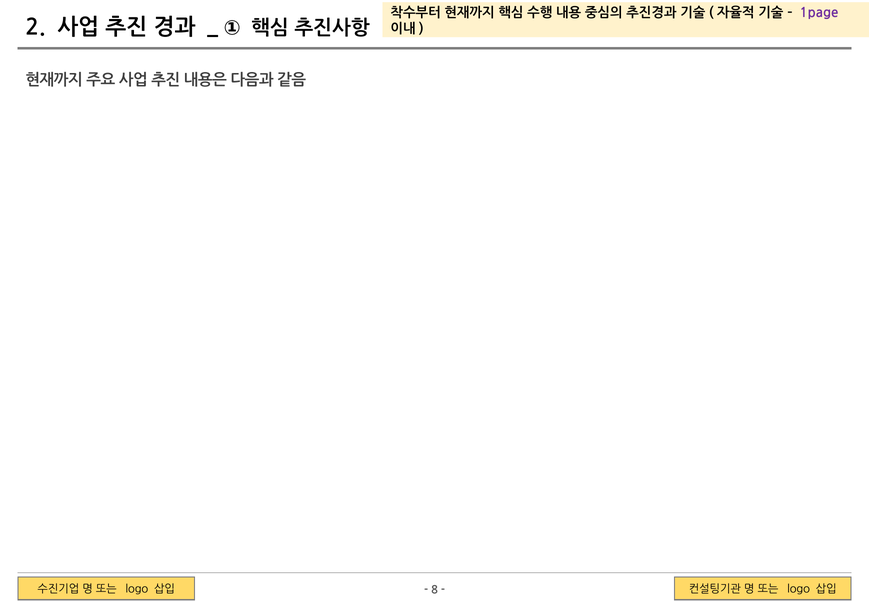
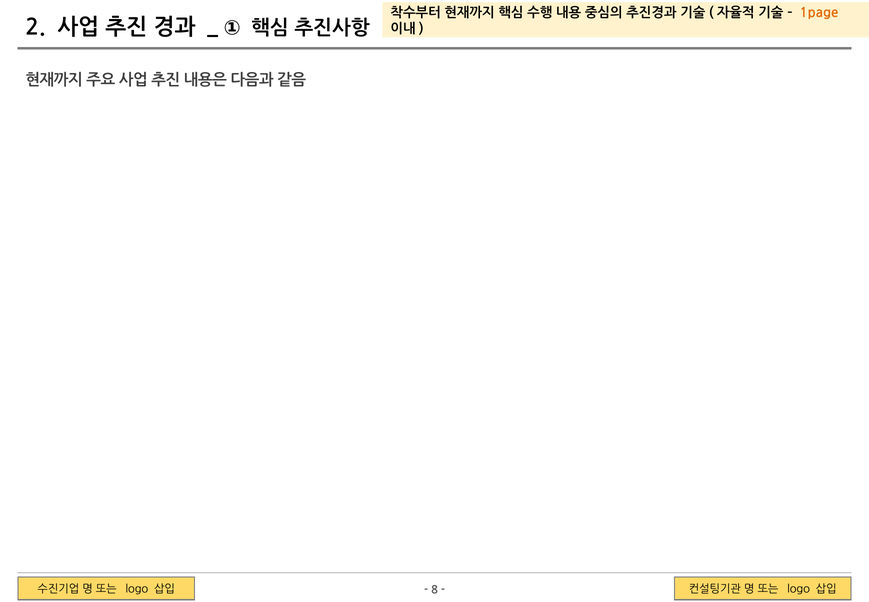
1page colour: purple -> orange (819, 13)
